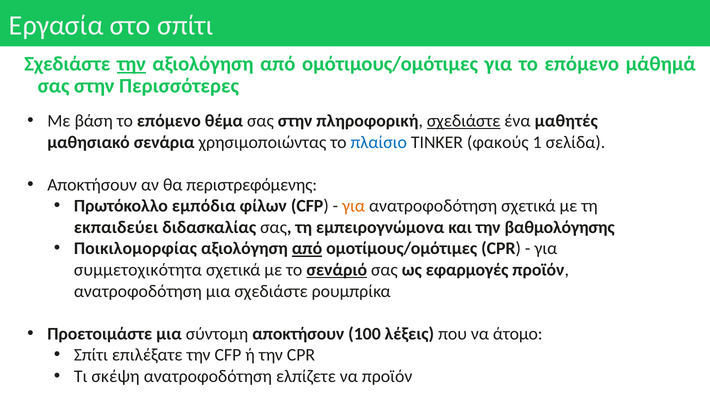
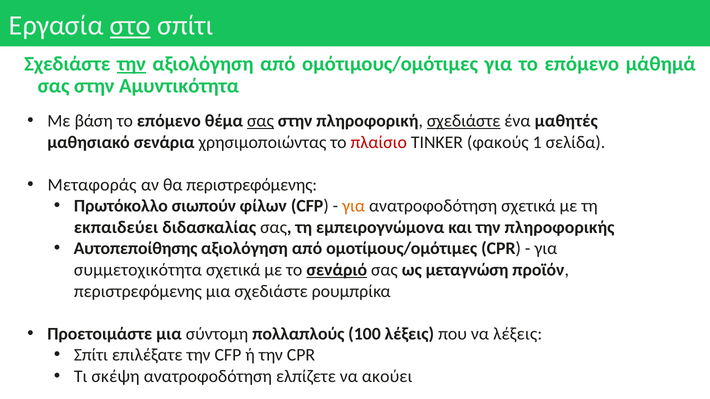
στο underline: none -> present (130, 25)
Περισσότερες: Περισσότερες -> Αμυντικότητα (179, 86)
σας underline: none -> present (260, 121)
πλαίσιο colour: blue -> red (379, 142)
Αποκτήσουν: Αποκτήσουν -> Μεταφοράς (92, 185)
εμπόδια: εμπόδια -> σιωπούν (204, 206)
βαθμολόγησης: βαθμολόγησης -> πληροφορικής (560, 228)
Ποικιλομορφίας: Ποικιλομορφίας -> Αυτοπεποίθησης (136, 249)
από underline: present -> none (307, 249)
εφαρμογές: εφαρμογές -> μεταγνώση (467, 270)
ανατροφοδότηση: ανατροφοδότηση -> περιστρεφόμενης (138, 291)
σύντομη αποκτήσουν: αποκτήσουν -> πολλαπλούς (298, 334)
να άτομο: άτομο -> λέξεις (518, 334)
να προϊόν: προϊόν -> ακούει (387, 377)
